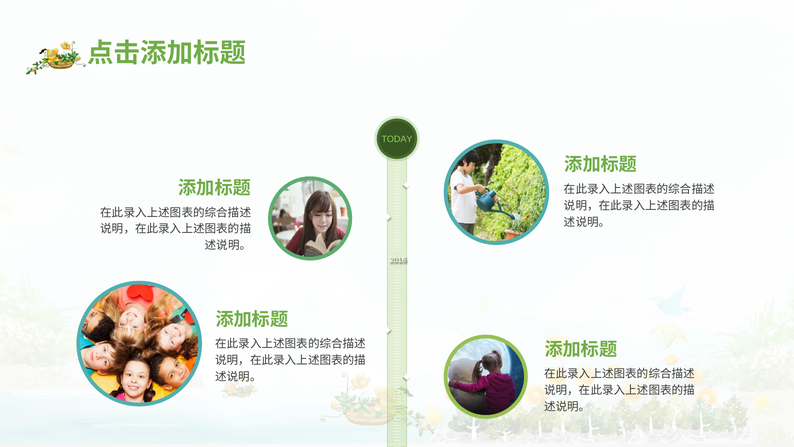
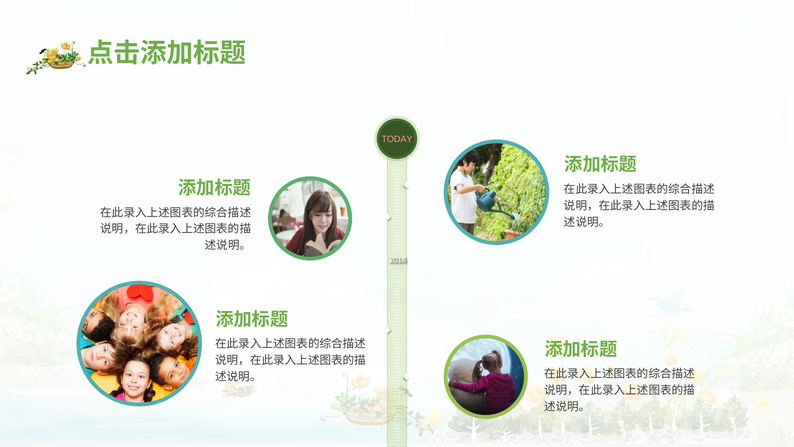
TODAY colour: light green -> pink (397, 139)
